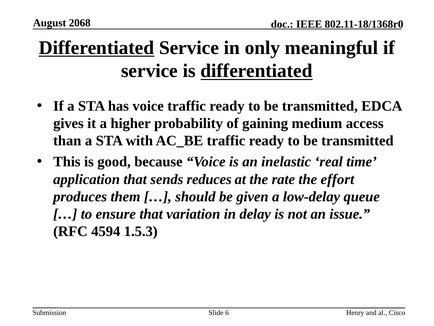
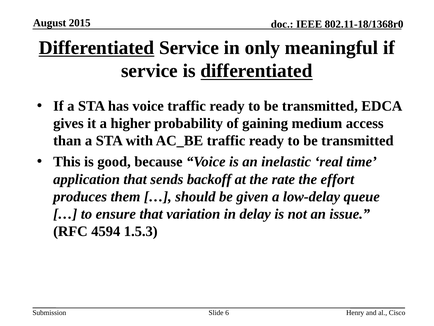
2068: 2068 -> 2015 (80, 23)
reduces: reduces -> backoff (209, 179)
